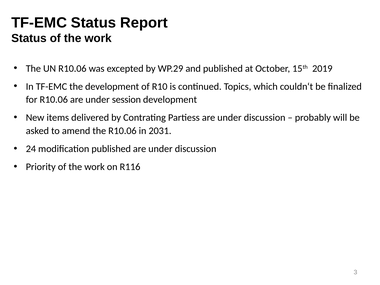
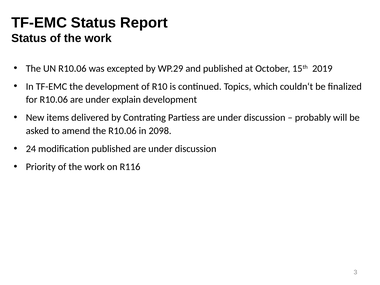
session: session -> explain (126, 100)
2031: 2031 -> 2098 (160, 131)
